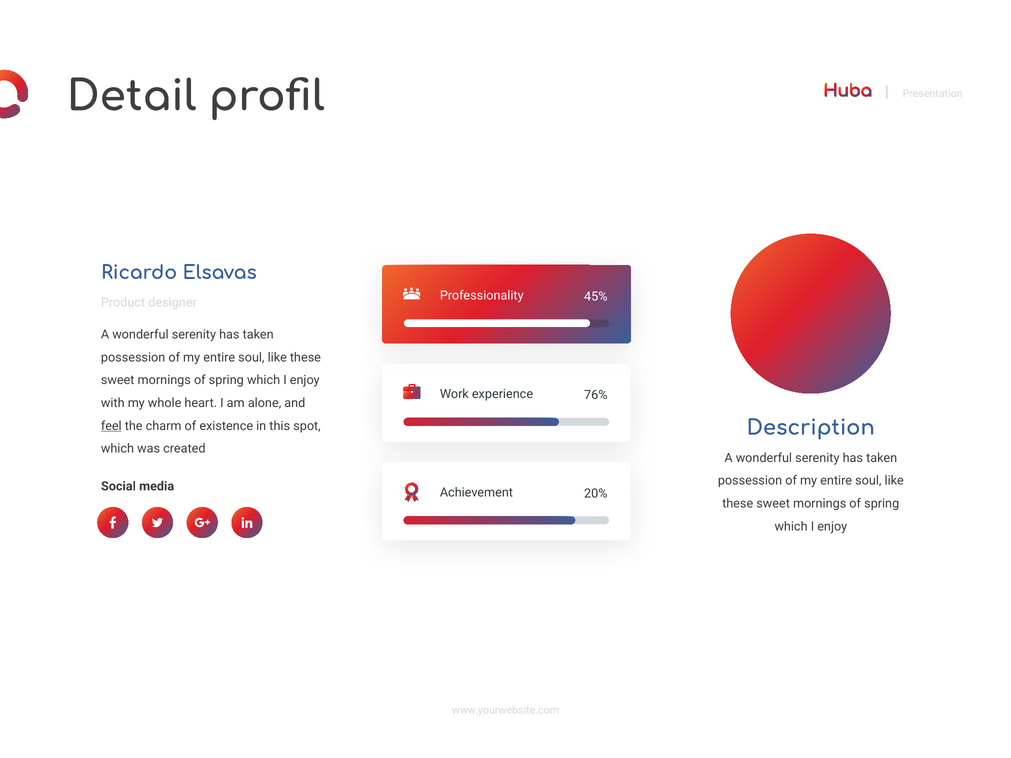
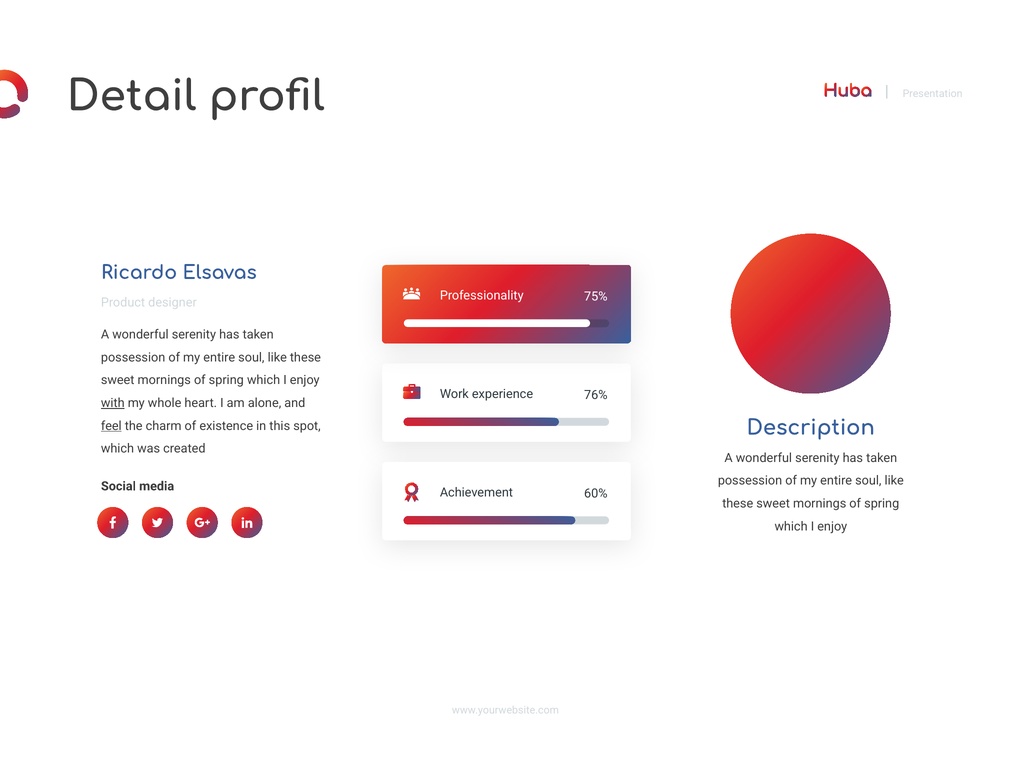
45%: 45% -> 75% (596, 296)
with underline: none -> present (113, 403)
20%: 20% -> 60% (596, 494)
